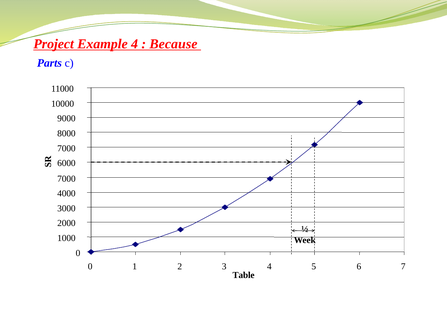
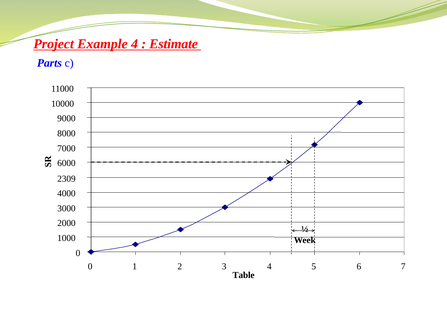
Because: Because -> Estimate (174, 44)
7000: 7000 -> 2309 (66, 179)
